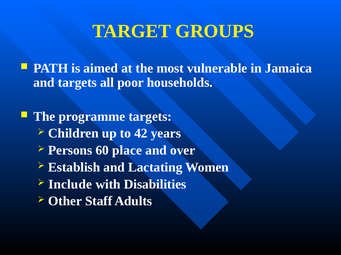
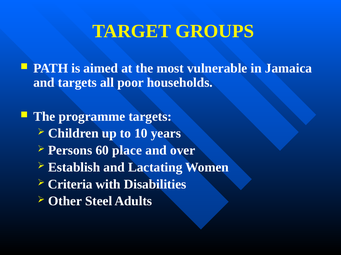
42: 42 -> 10 (141, 134)
Include: Include -> Criteria (70, 185)
Staff: Staff -> Steel (99, 202)
